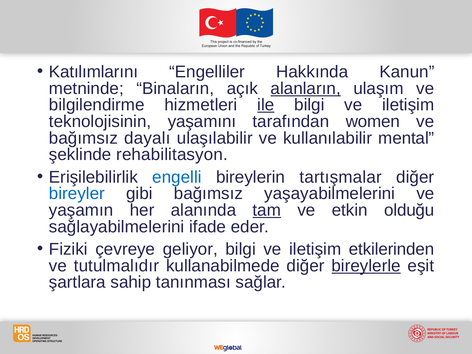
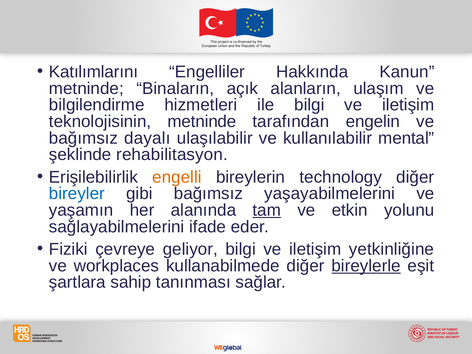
alanların underline: present -> none (306, 88)
ile underline: present -> none (266, 105)
teknolojisinin yaşamını: yaşamını -> metninde (202, 122)
women: women -> engelin (373, 122)
engelli colour: blue -> orange (177, 177)
tartışmalar: tartışmalar -> technology (341, 177)
olduğu: olduğu -> yolunu (409, 210)
etkilerinden: etkilerinden -> yetkinliğine (391, 249)
tutulmalıdır: tutulmalıdır -> workplaces (116, 266)
